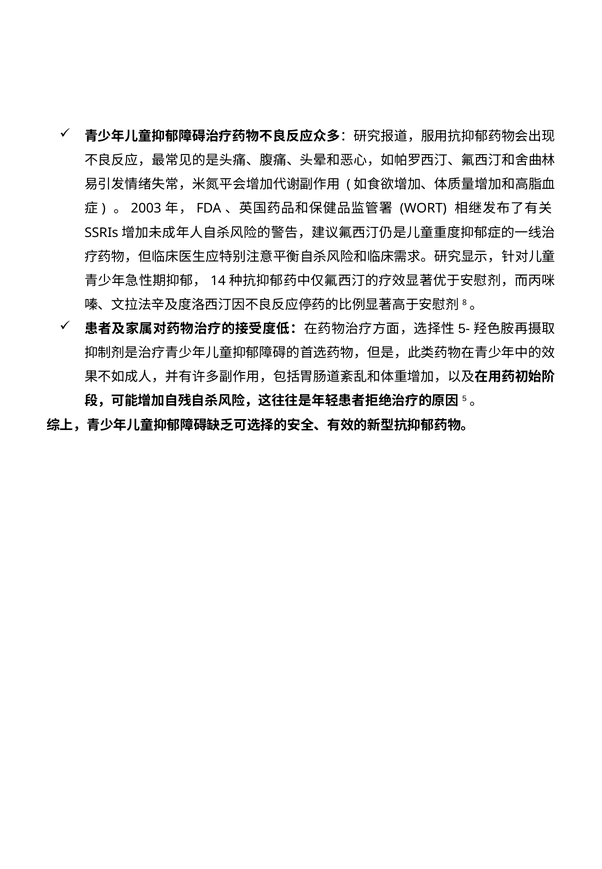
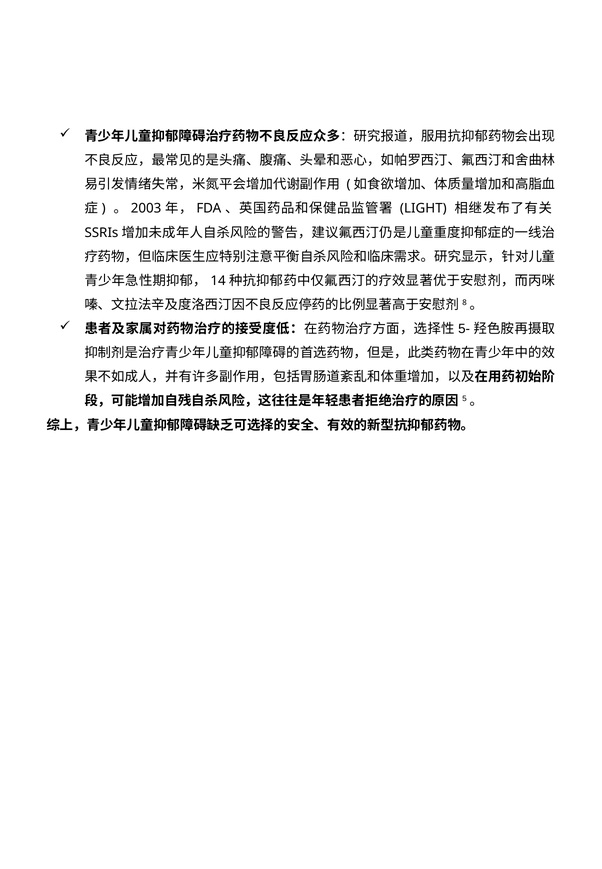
WORT: WORT -> LIGHT (423, 209)
